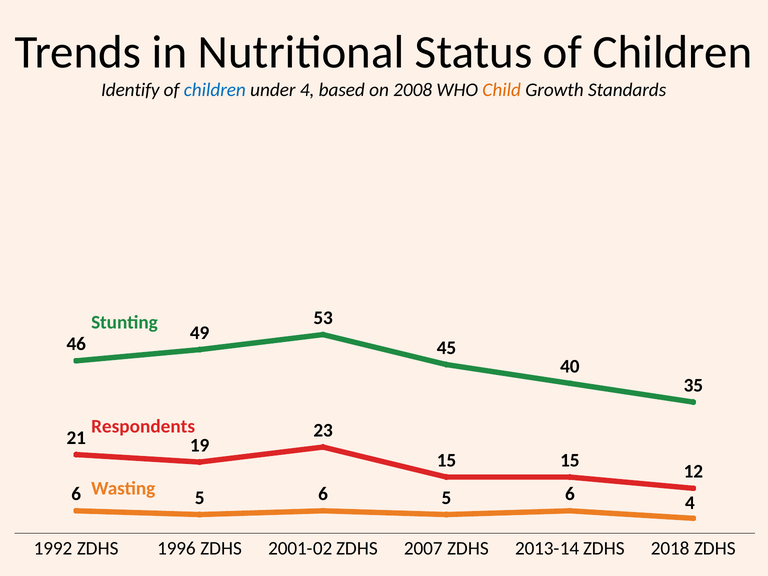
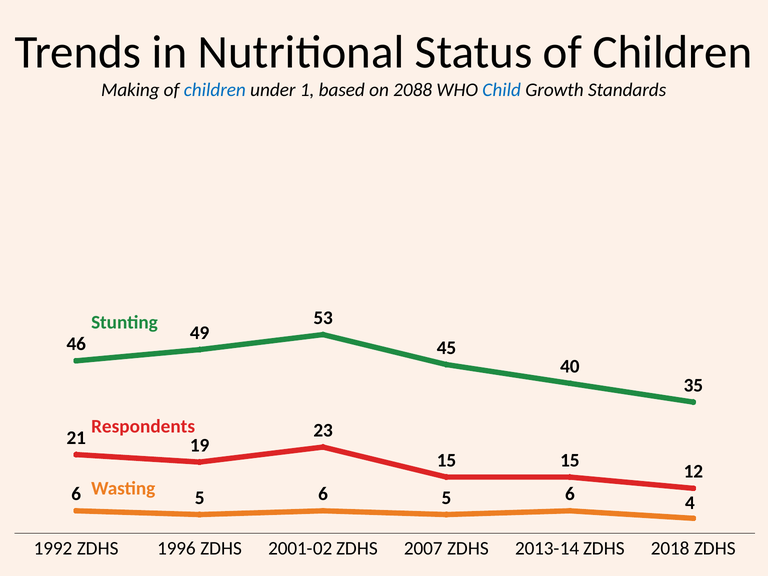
Identify: Identify -> Making (130, 90)
under 4: 4 -> 1 (307, 90)
2008: 2008 -> 2088 (413, 90)
Child colour: orange -> blue (502, 90)
